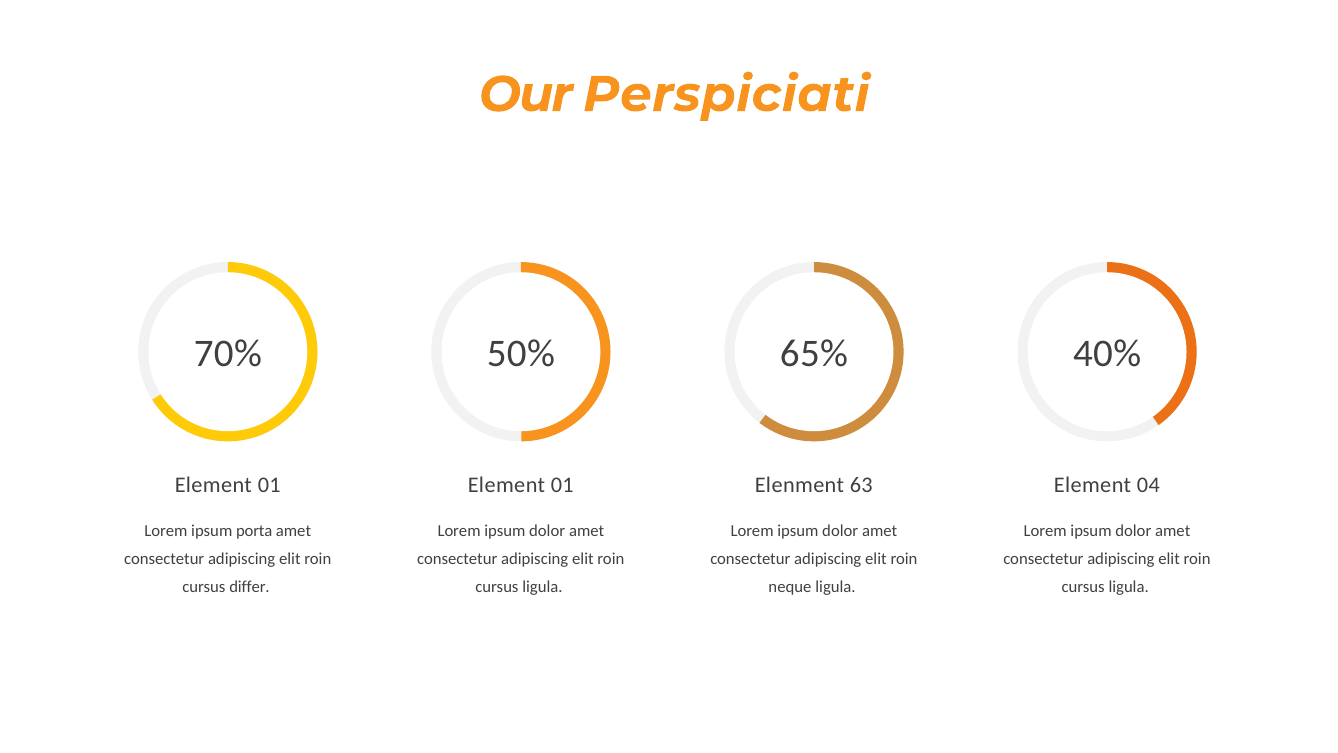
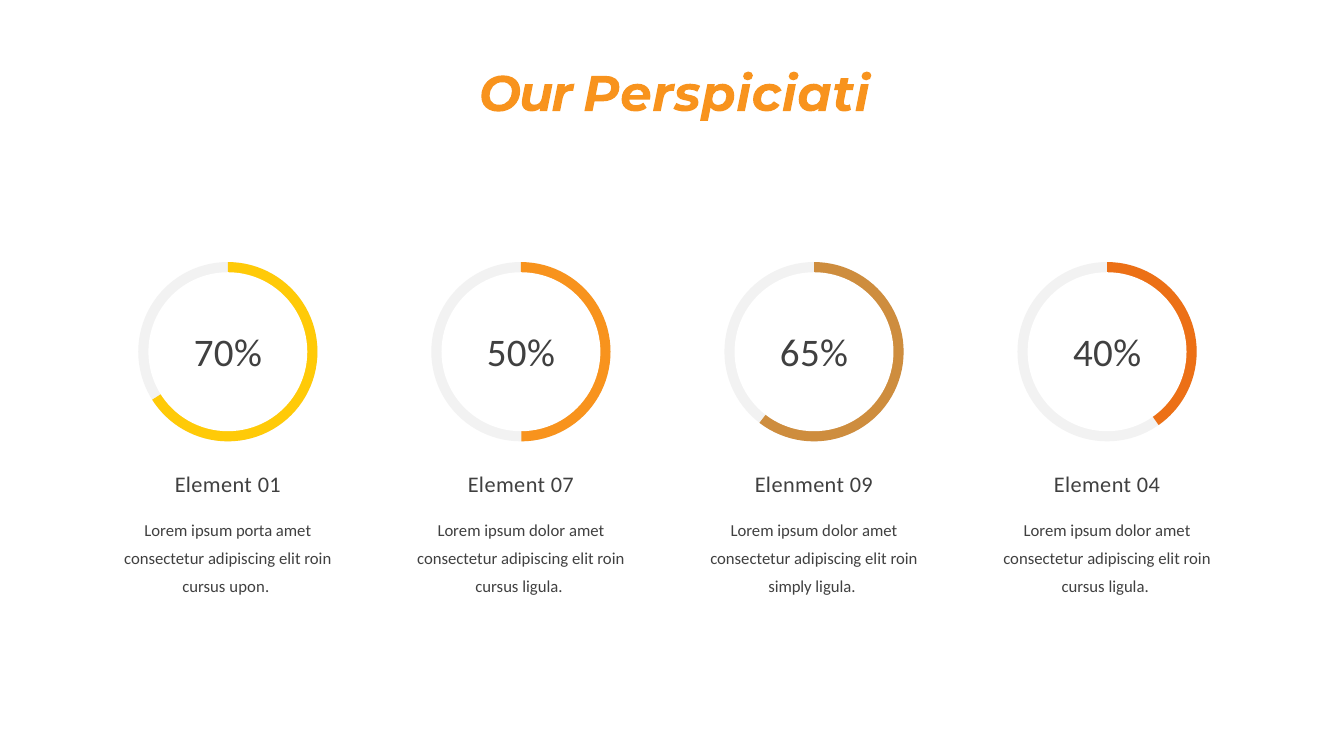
01: 01 -> 07 (562, 485)
63: 63 -> 09 (861, 485)
differ: differ -> upon (249, 586)
neque: neque -> simply (790, 586)
